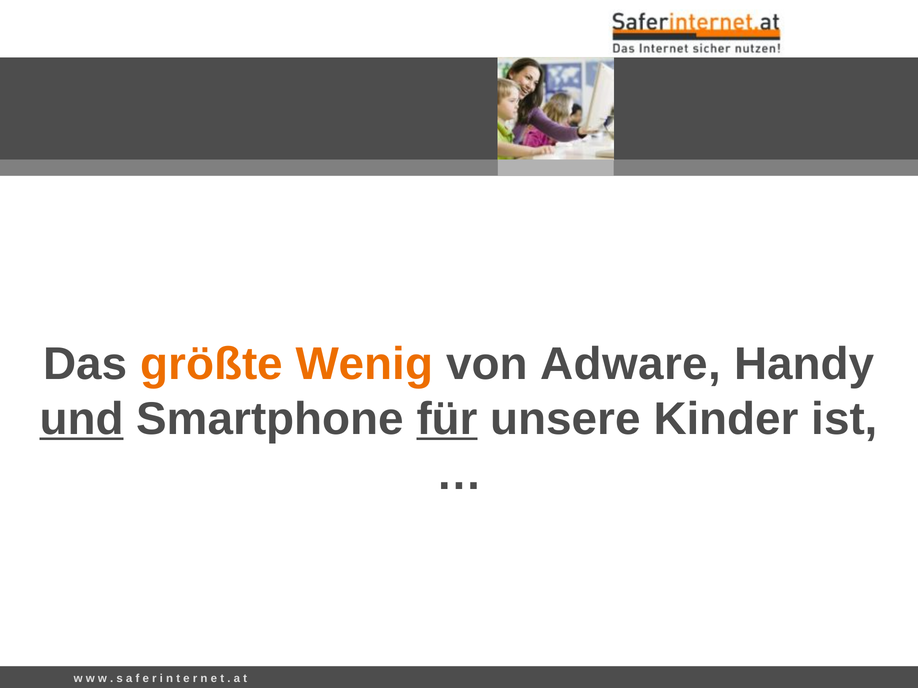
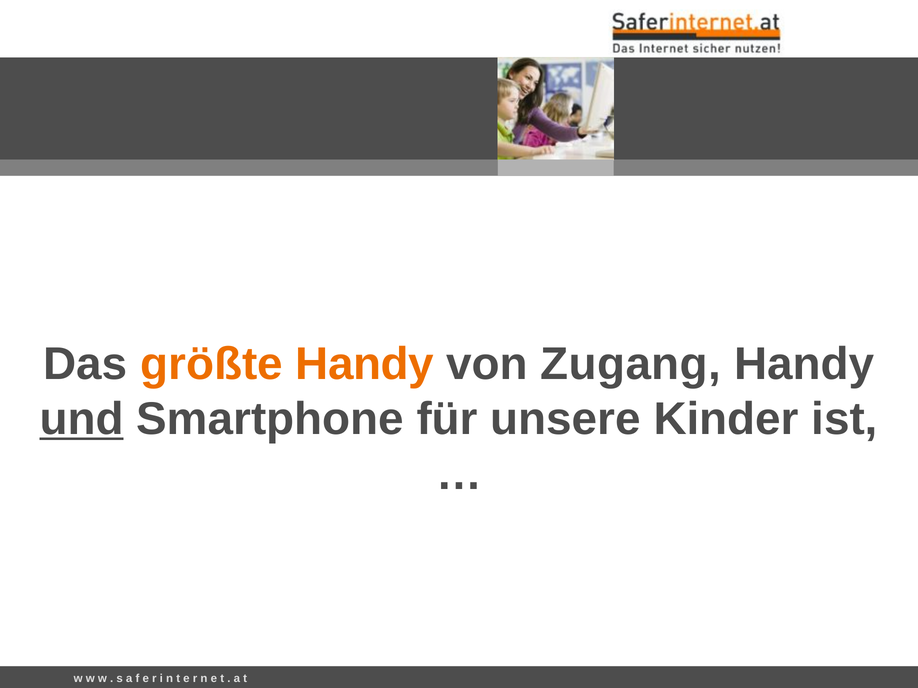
größte Wenig: Wenig -> Handy (365, 364)
Adware: Adware -> Zugang (631, 364)
für underline: present -> none (447, 419)
